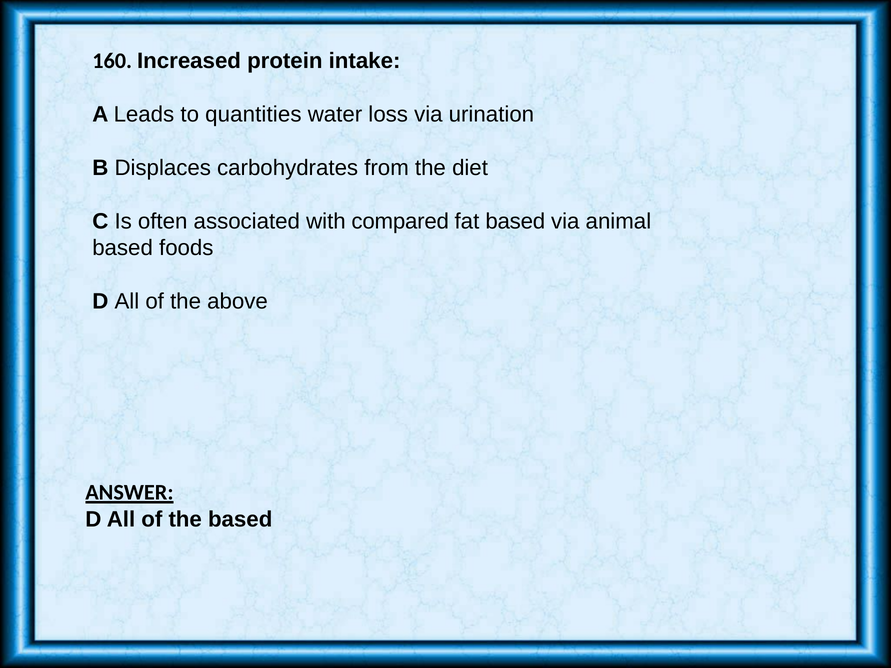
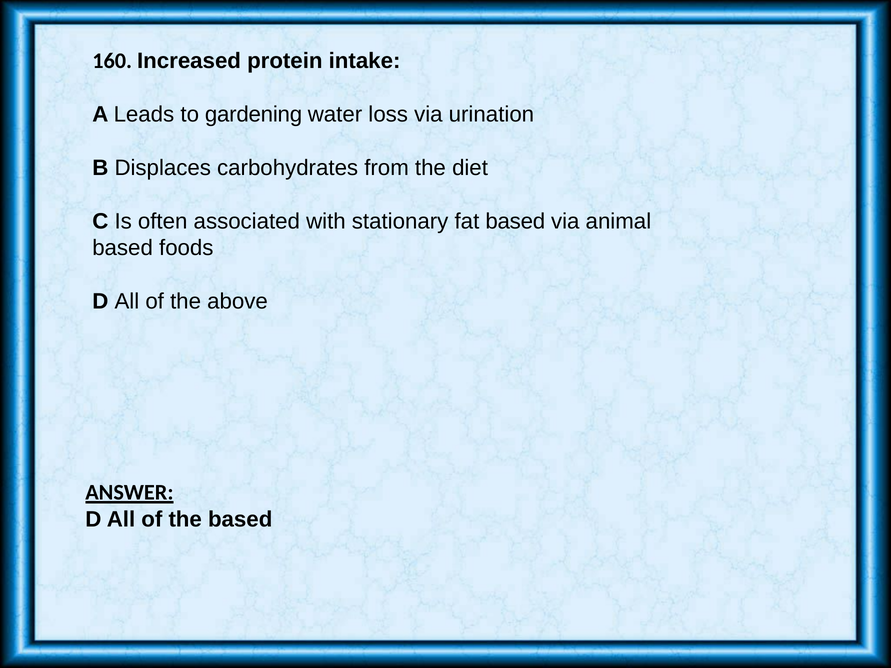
quantities: quantities -> gardening (254, 115)
compared: compared -> stationary (400, 221)
